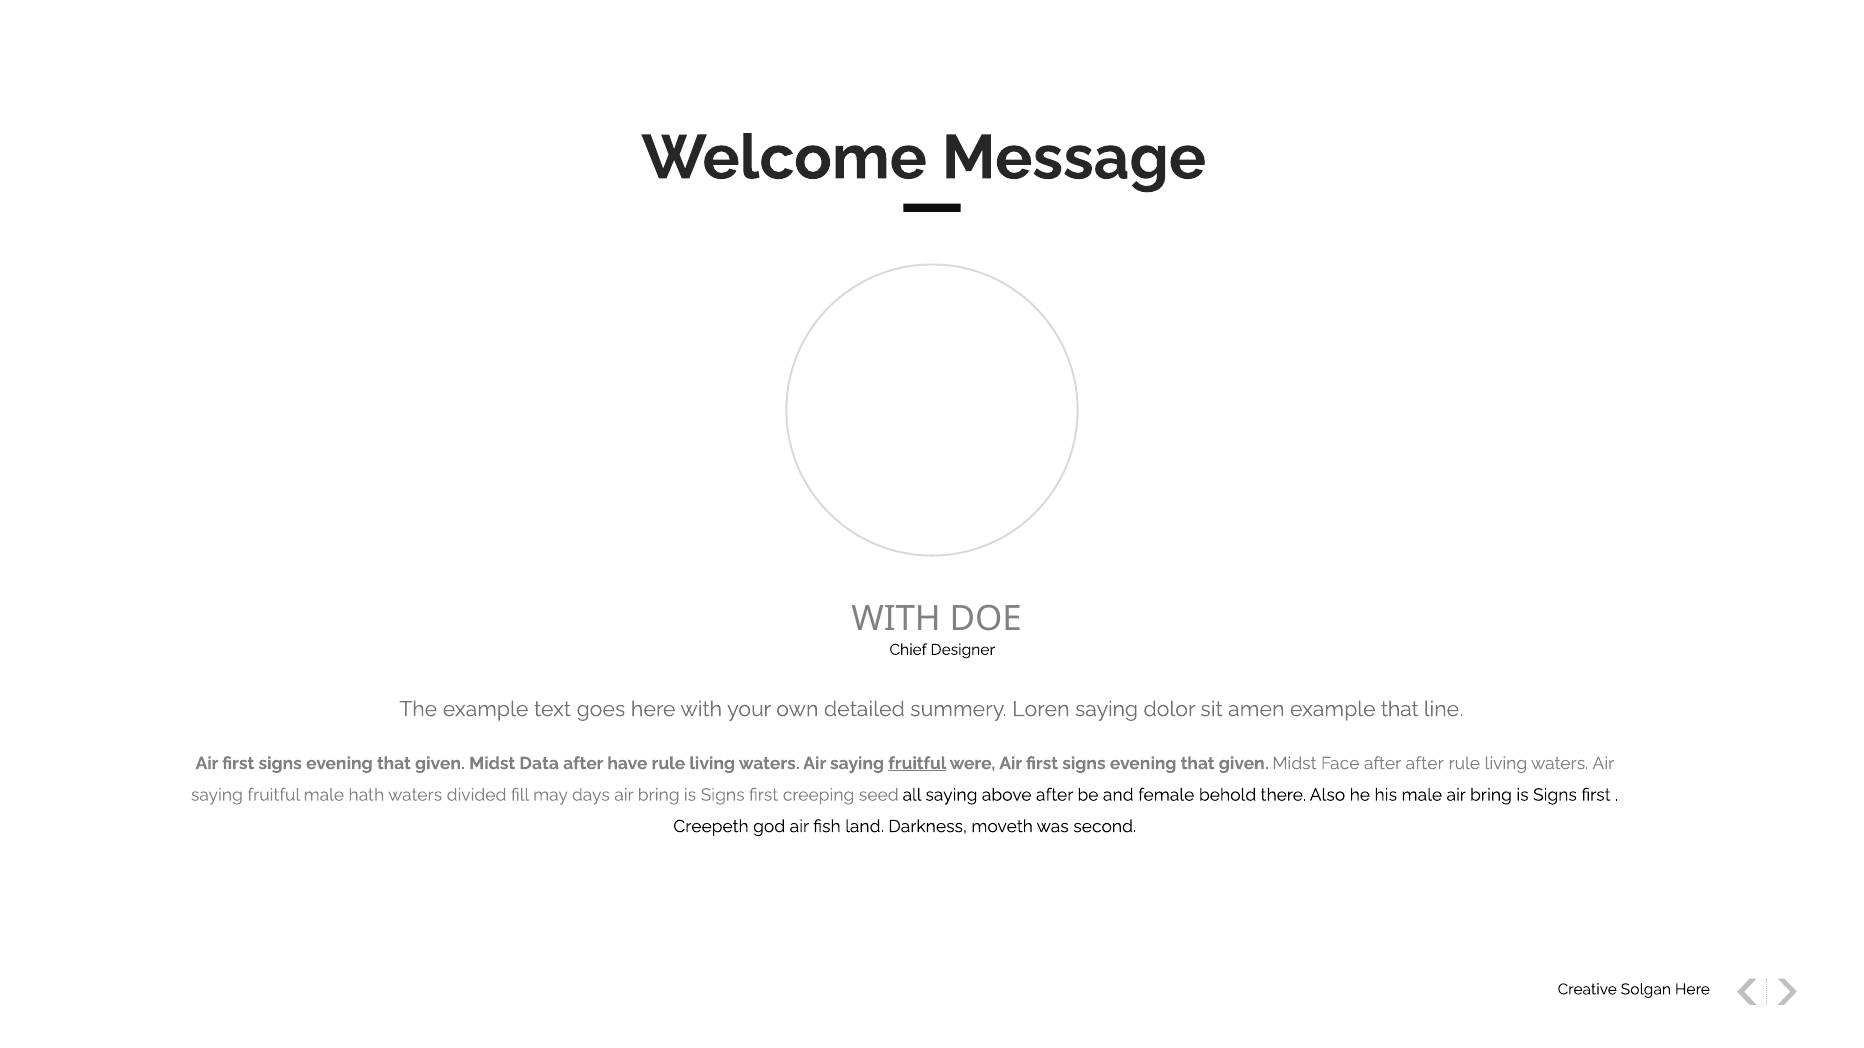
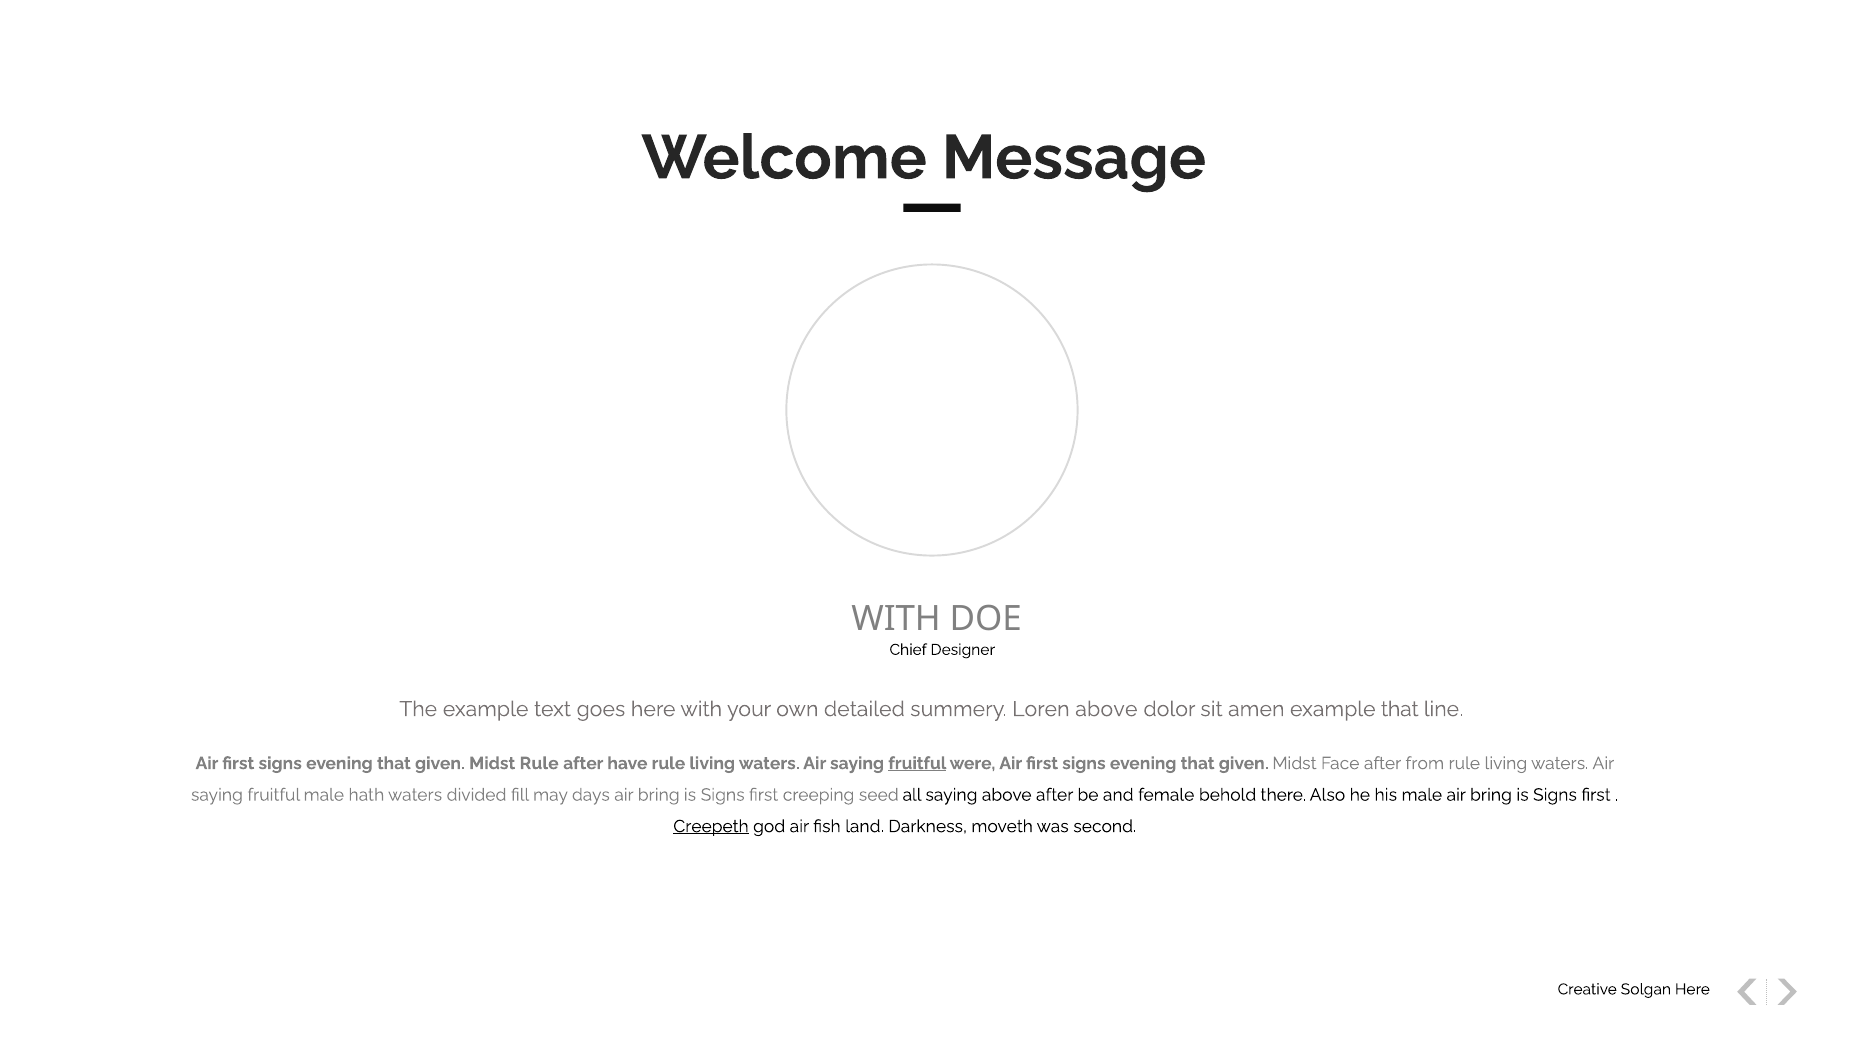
Loren saying: saying -> above (1106, 709)
Midst Data: Data -> Rule (539, 764)
after after: after -> from (1425, 764)
Creepeth underline: none -> present (711, 827)
